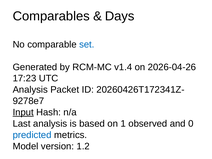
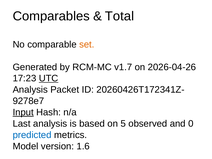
Days: Days -> Total (120, 16)
set colour: blue -> orange (87, 44)
v1.4: v1.4 -> v1.7 (123, 67)
UTC underline: none -> present (49, 78)
1: 1 -> 5 (123, 124)
1.2: 1.2 -> 1.6 (83, 146)
